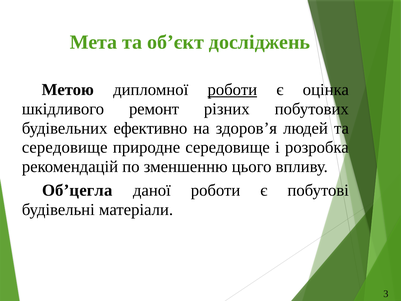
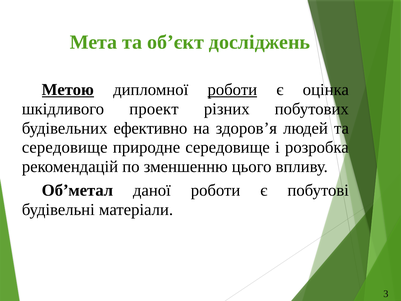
Метою underline: none -> present (68, 90)
ремонт: ремонт -> проект (154, 109)
Об’цегла: Об’цегла -> Об’метал (77, 190)
